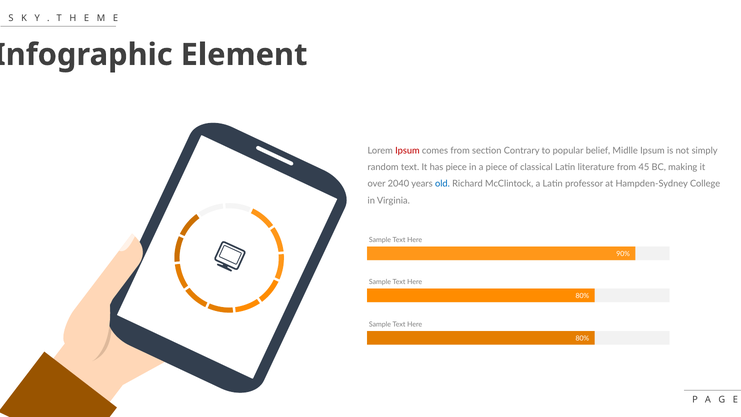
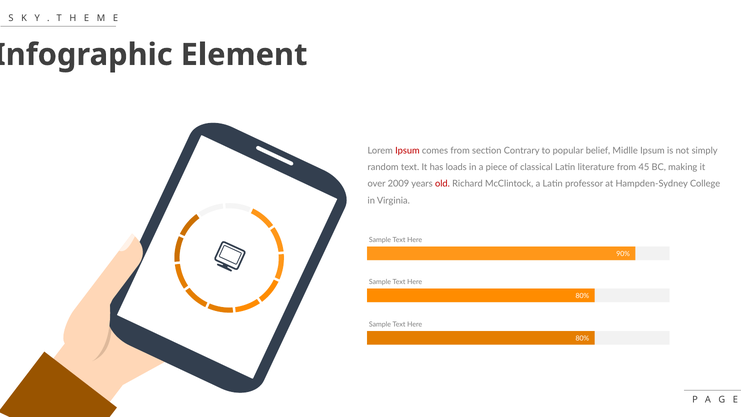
has piece: piece -> loads (456, 167)
2040: 2040 -> 2009 (398, 184)
old colour: blue -> red (442, 184)
